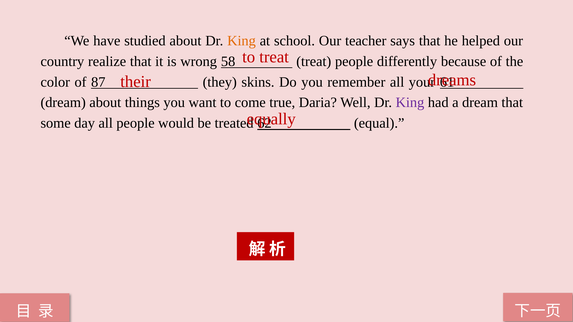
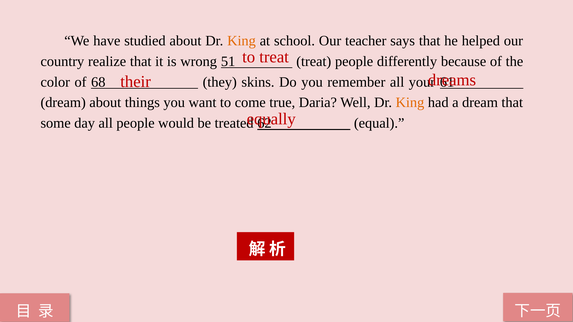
58: 58 -> 51 (228, 61)
87: 87 -> 68 (98, 82)
King colour: purple -> orange (410, 103)
